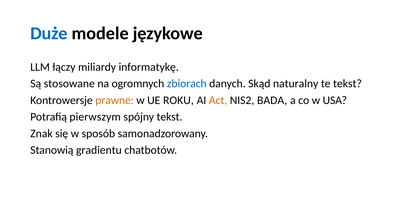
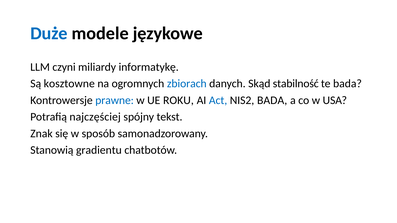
łączy: łączy -> czyni (64, 67)
stosowane: stosowane -> kosztowne (69, 84)
naturalny: naturalny -> stabilność (296, 84)
te tekst: tekst -> bada (347, 84)
prawne colour: orange -> blue (115, 100)
Act colour: orange -> blue (218, 100)
pierwszym: pierwszym -> najczęściej (95, 117)
